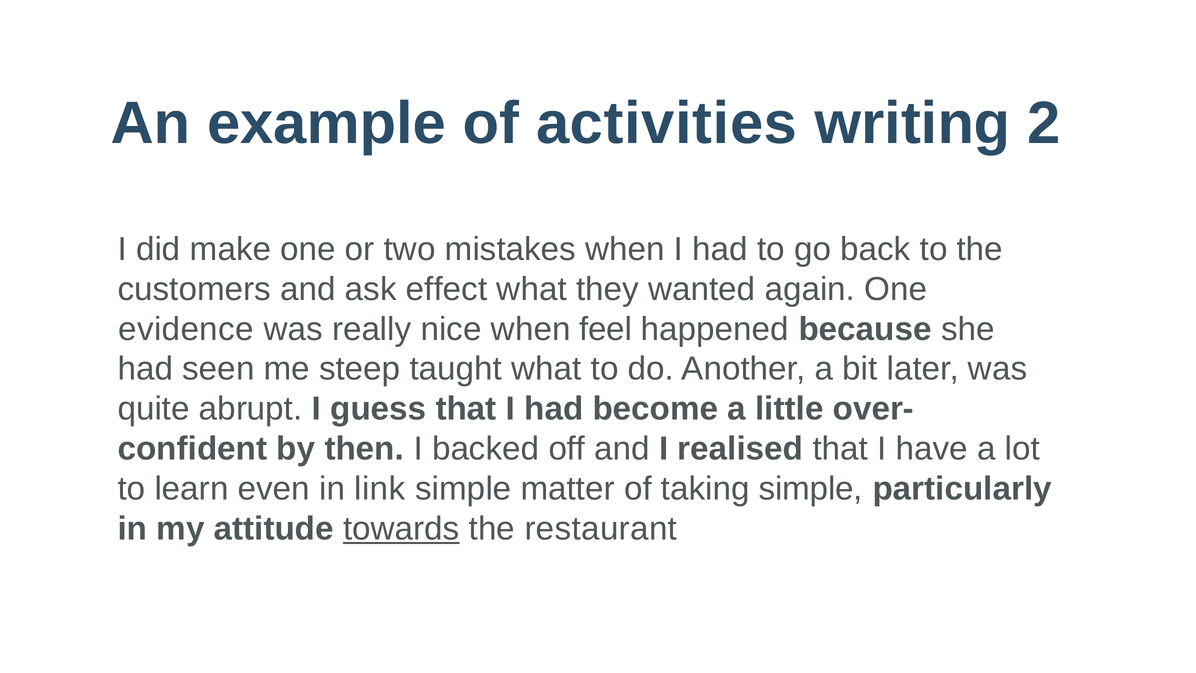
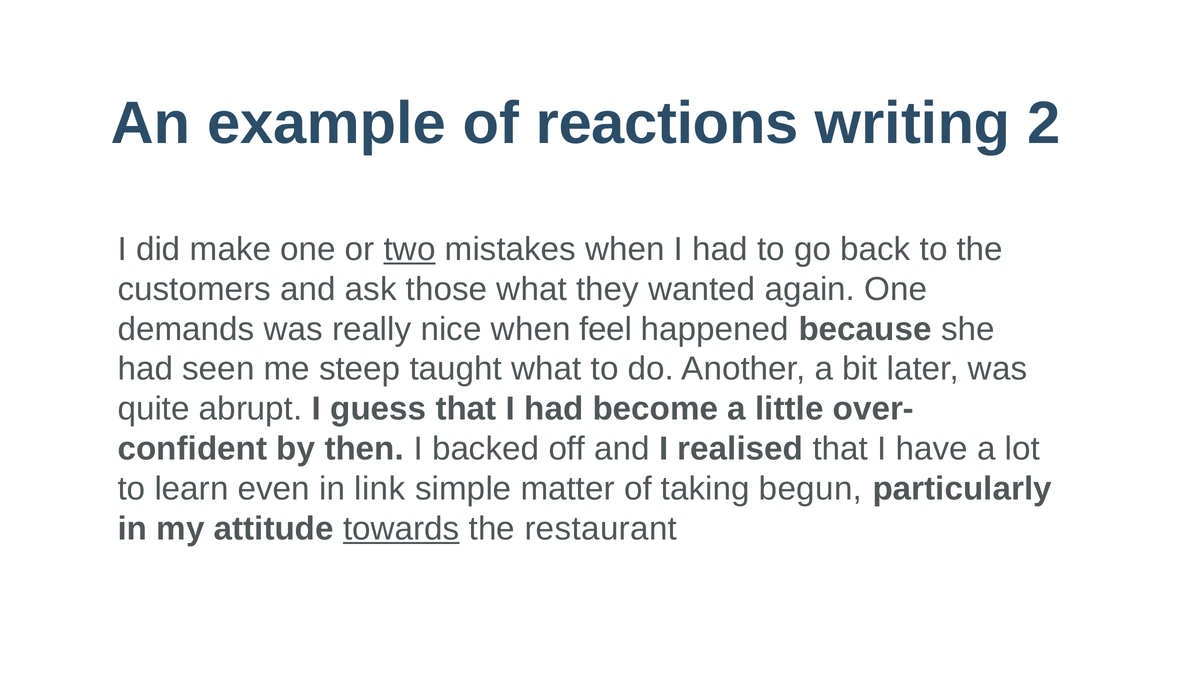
activities: activities -> reactions (667, 123)
two underline: none -> present (410, 249)
effect: effect -> those (447, 289)
evidence: evidence -> demands (186, 329)
taking simple: simple -> begun (811, 489)
